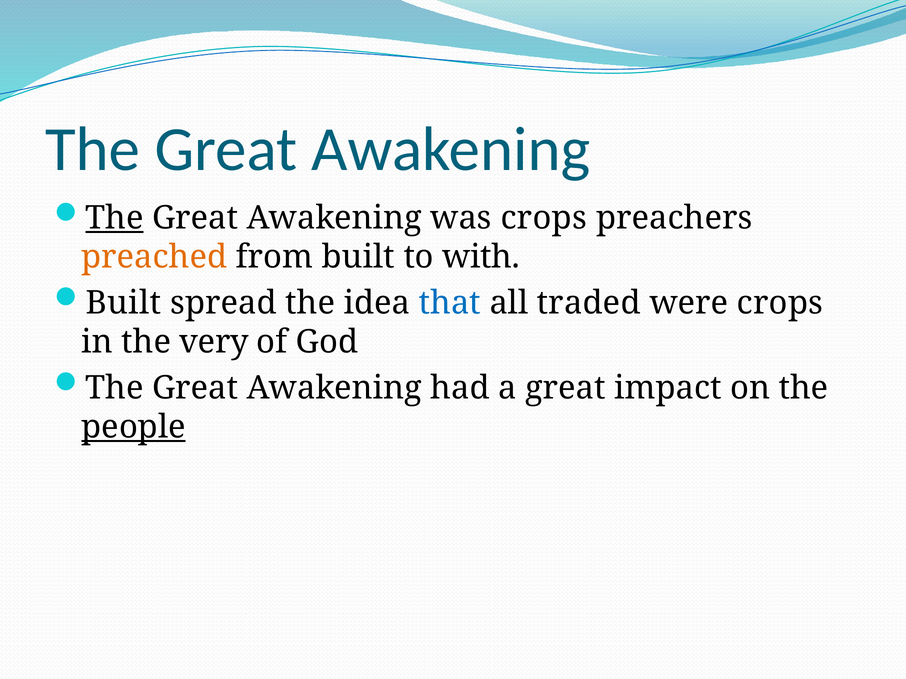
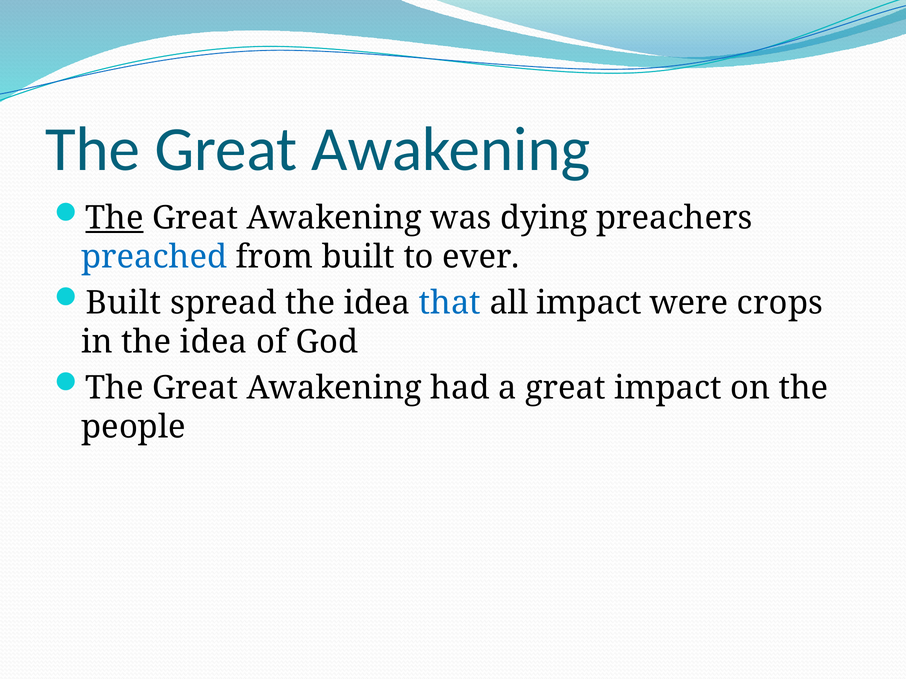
was crops: crops -> dying (544, 218)
preached colour: orange -> blue (154, 257)
with: with -> ever (481, 257)
all traded: traded -> impact (589, 303)
in the very: very -> idea (214, 342)
people underline: present -> none (134, 427)
